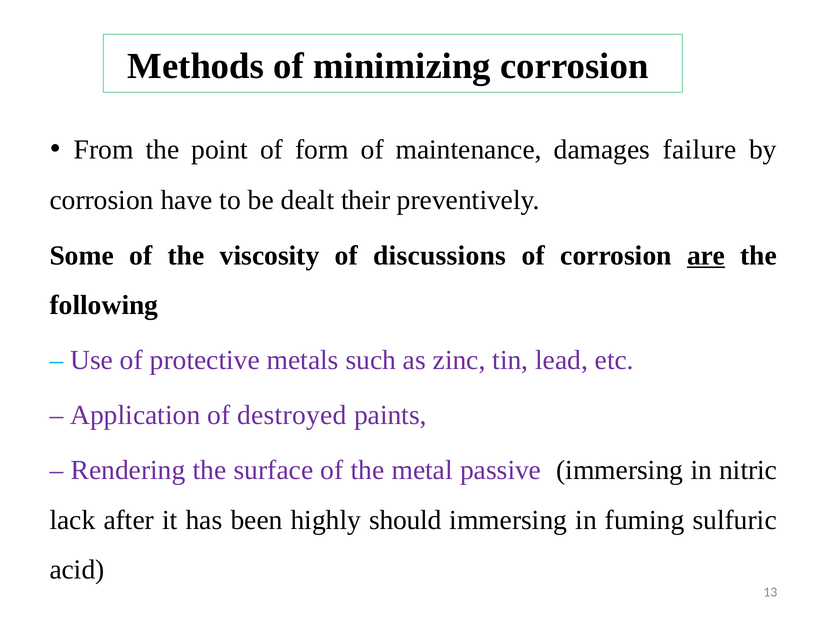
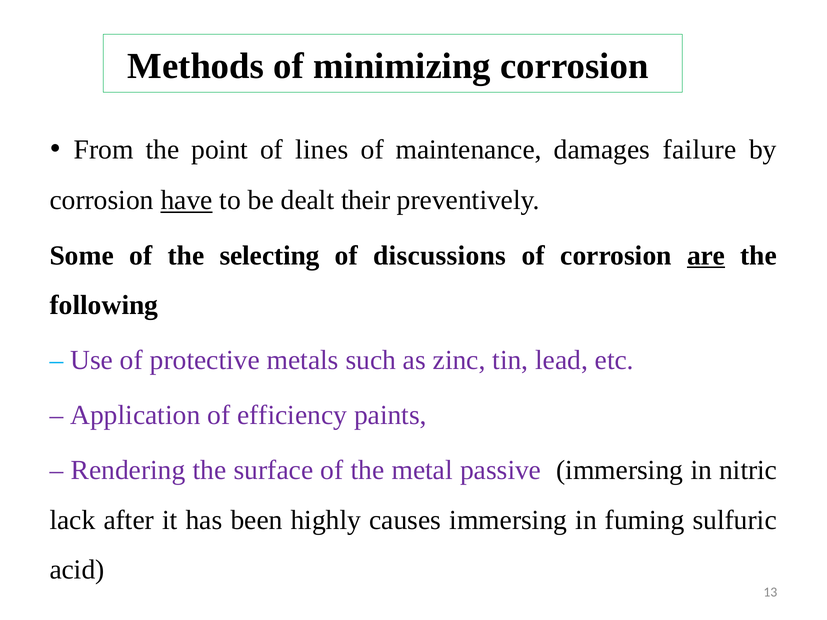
form: form -> lines (322, 150)
have underline: none -> present (187, 200)
viscosity: viscosity -> selecting (270, 256)
destroyed: destroyed -> efficiency (292, 415)
should: should -> causes (405, 520)
